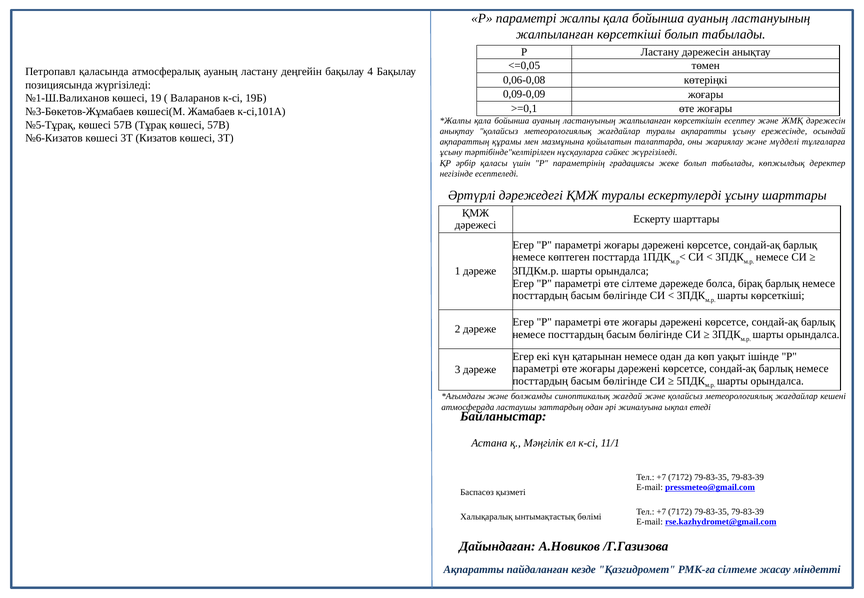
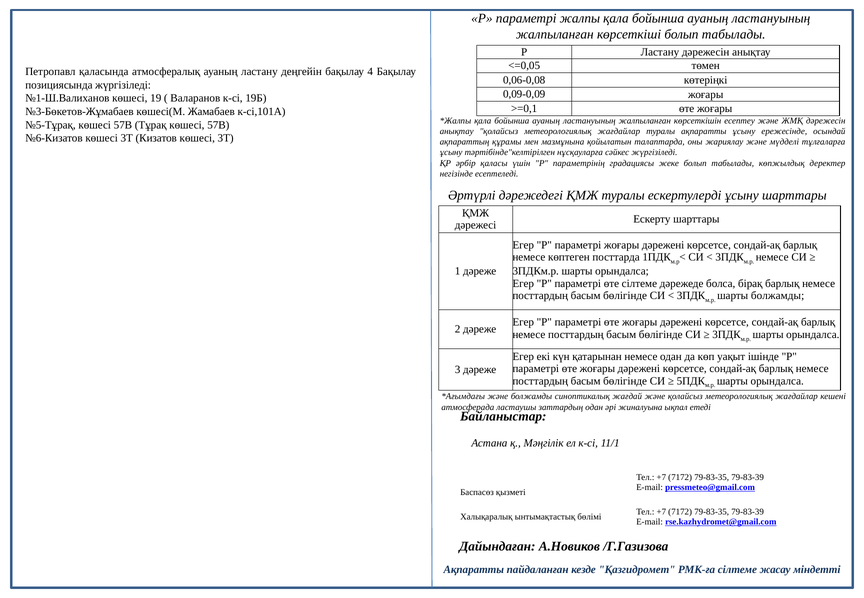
шарты көрсеткіші: көрсеткіші -> болжамды (778, 296)
